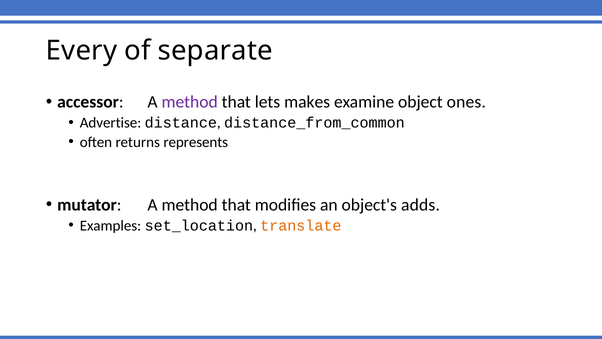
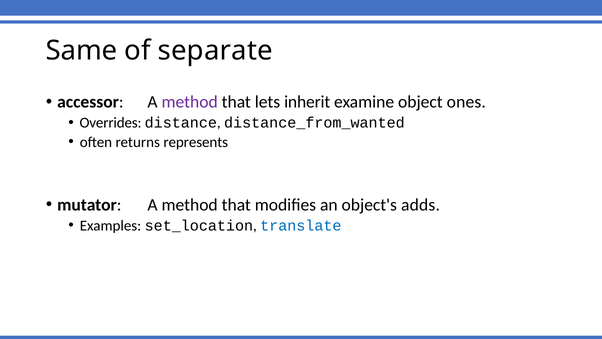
Every: Every -> Same (82, 51)
makes: makes -> inherit (307, 102)
Advertise: Advertise -> Overrides (111, 123)
distance_from_common: distance_from_common -> distance_from_wanted (314, 123)
translate colour: orange -> blue (301, 225)
